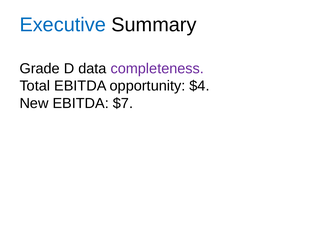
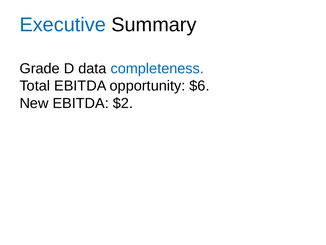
completeness colour: purple -> blue (157, 68)
$4: $4 -> $6 (199, 86)
$7: $7 -> $2 (123, 103)
